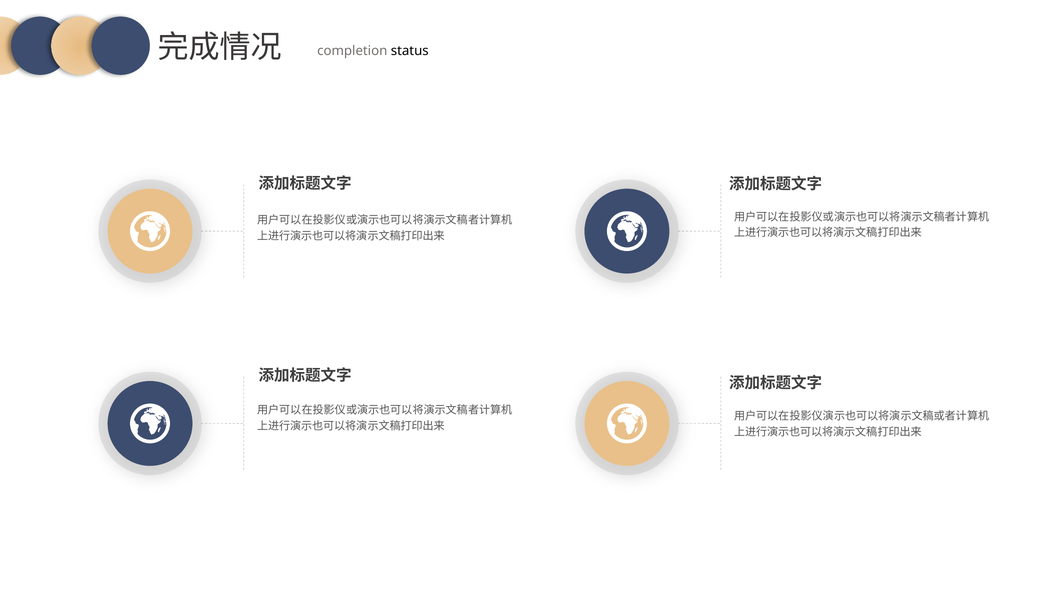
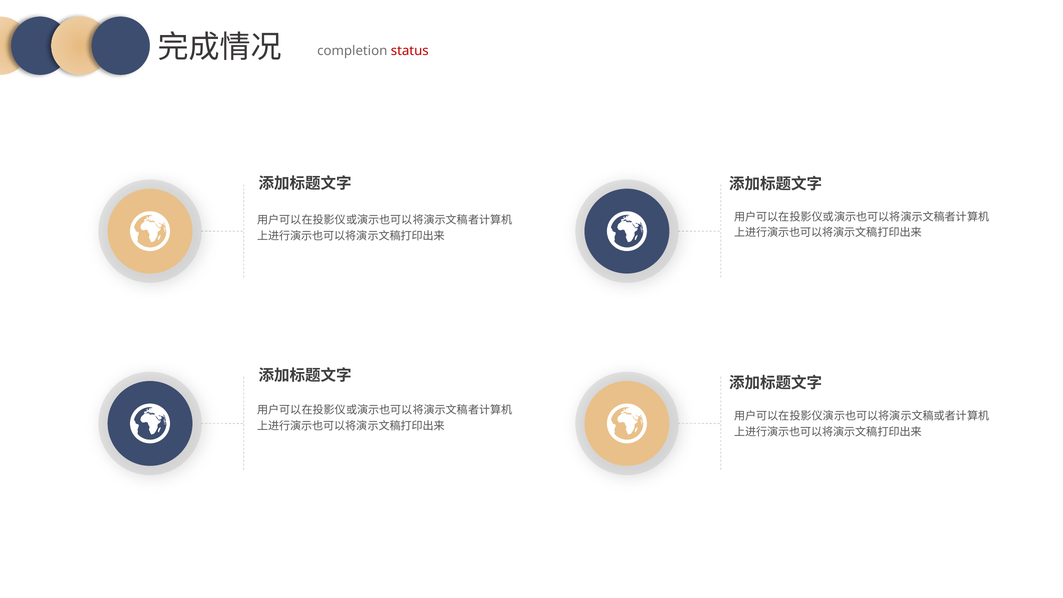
status colour: black -> red (410, 51)
